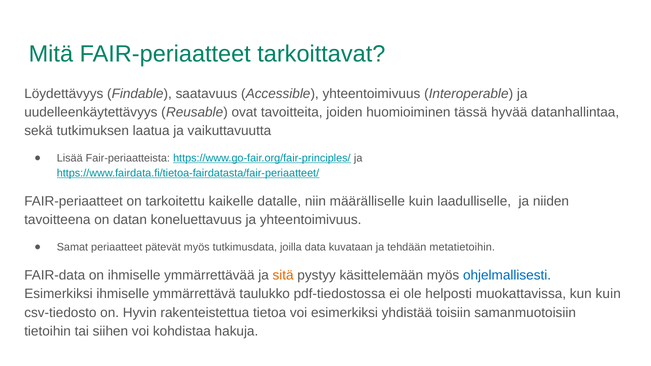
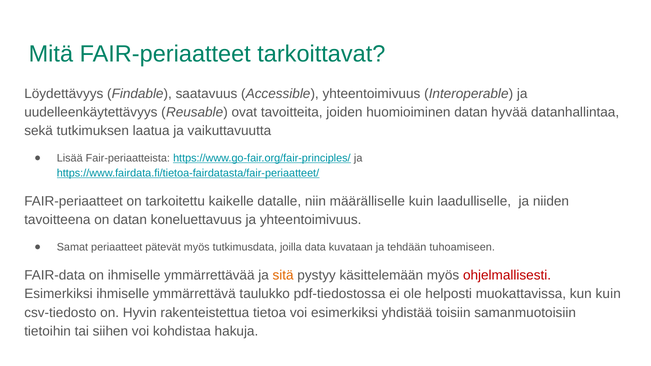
huomioiminen tässä: tässä -> datan (471, 112)
metatietoihin: metatietoihin -> tuhoamiseen (462, 247)
ohjelmallisesti colour: blue -> red (507, 275)
